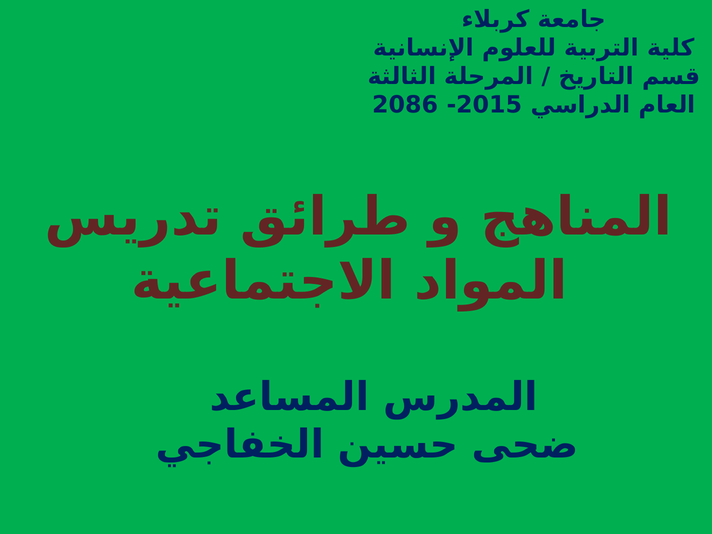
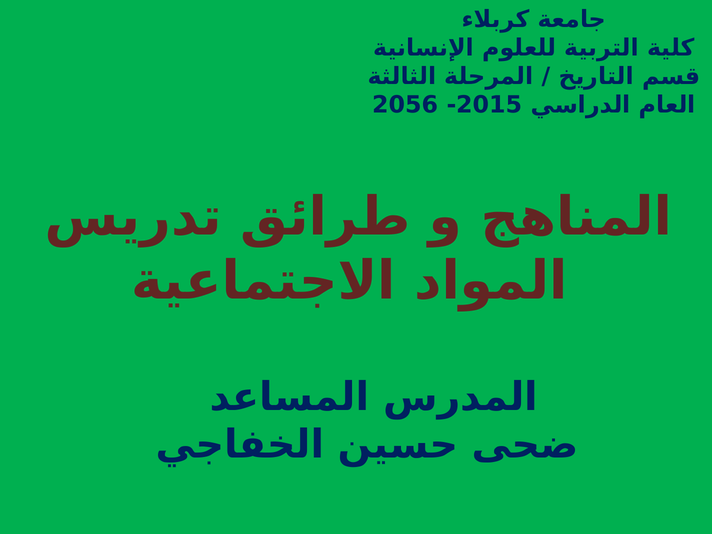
2086: 2086 -> 2056 (405, 105)
